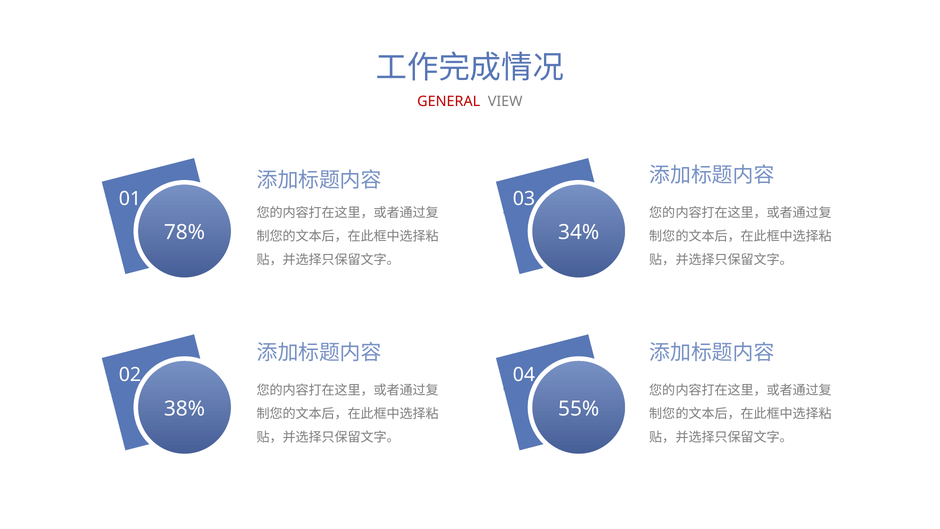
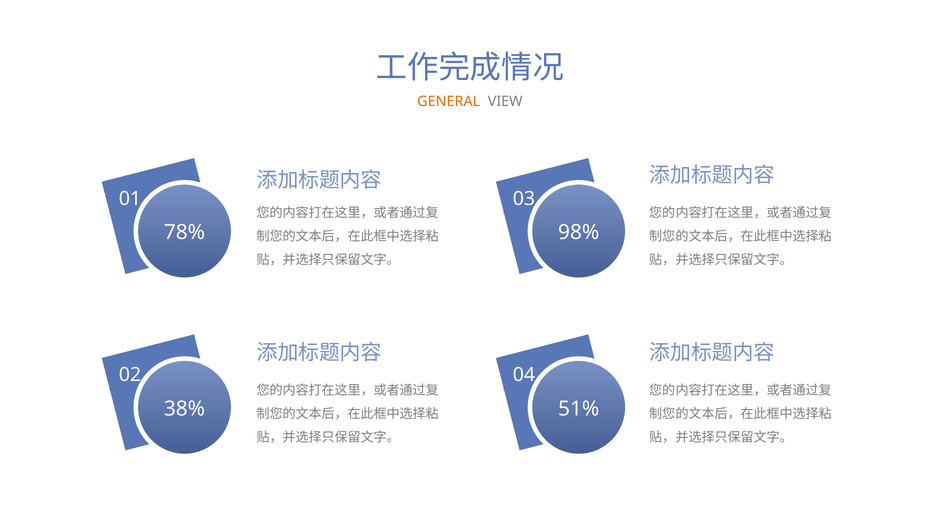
GENERAL colour: red -> orange (449, 102)
34%: 34% -> 98% (579, 232)
55%: 55% -> 51% (579, 409)
